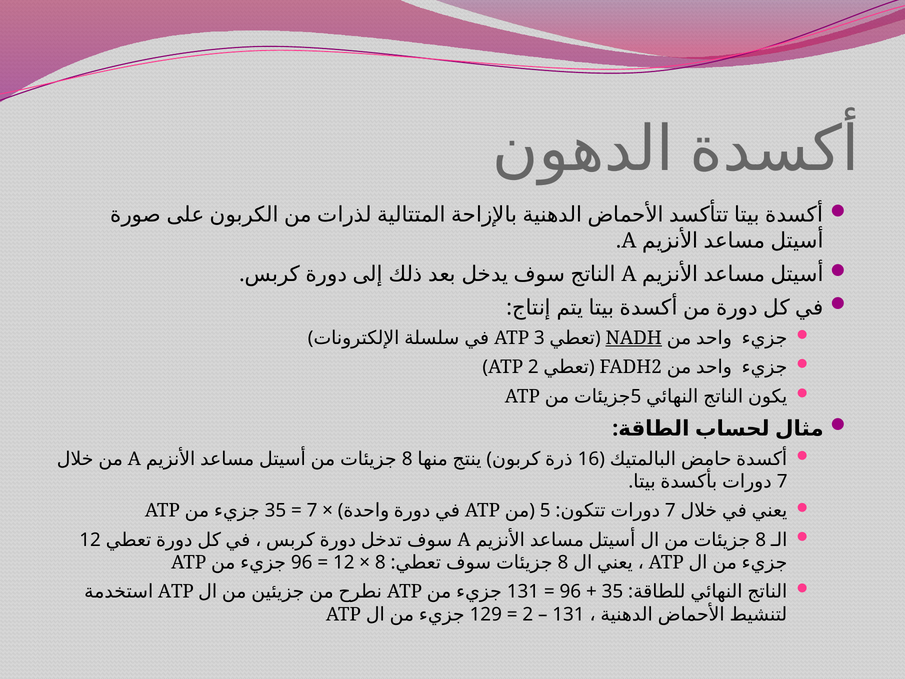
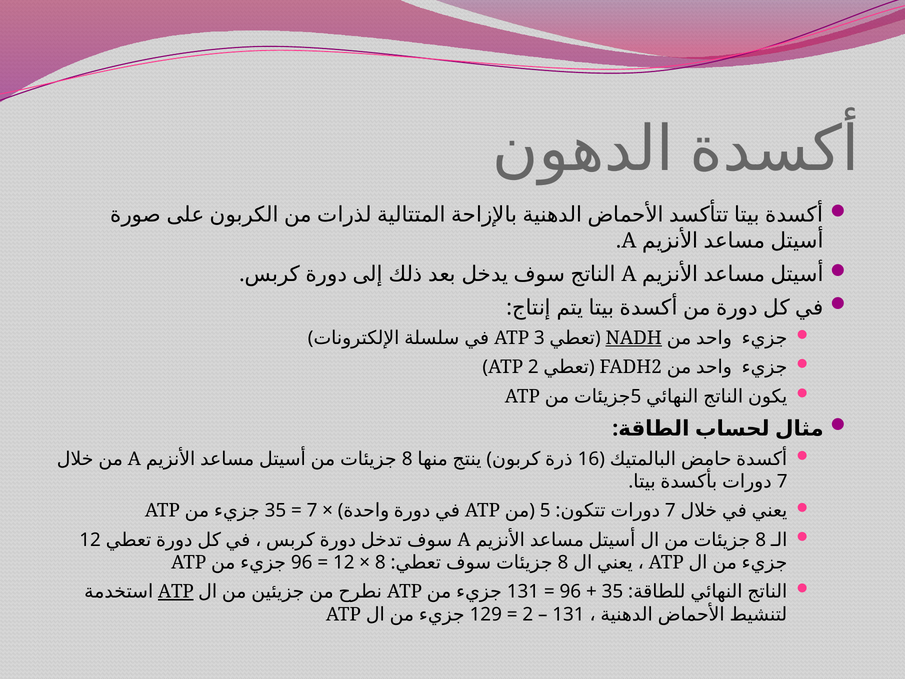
ATP underline: none -> present (176, 591)
